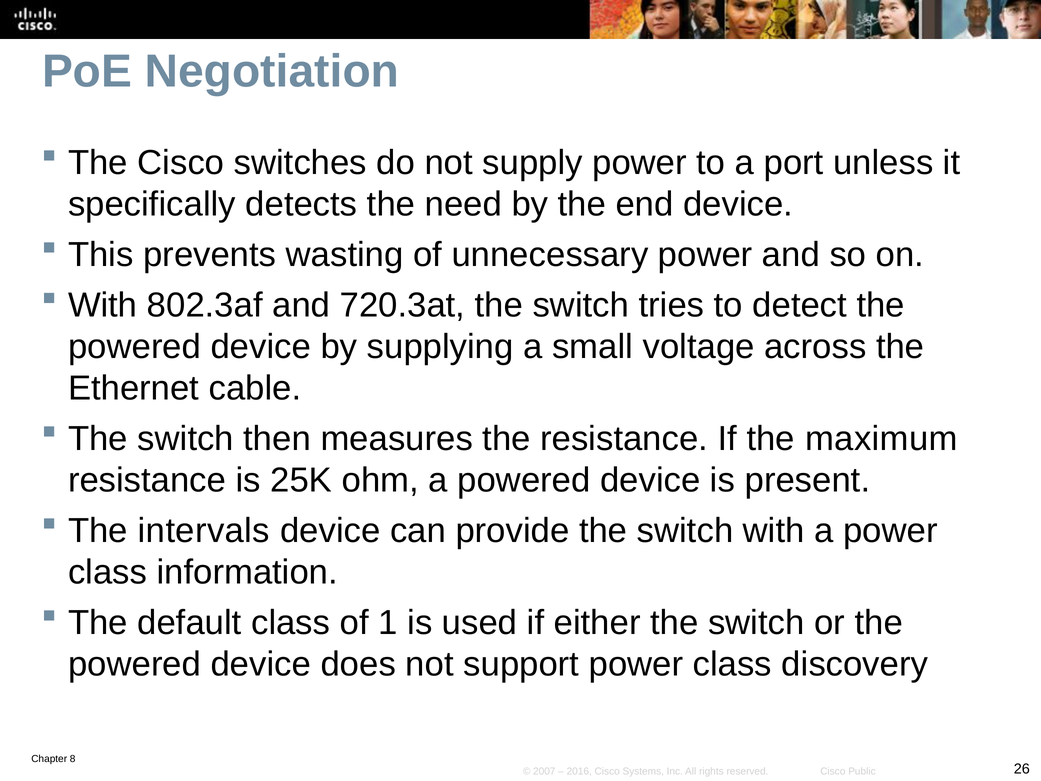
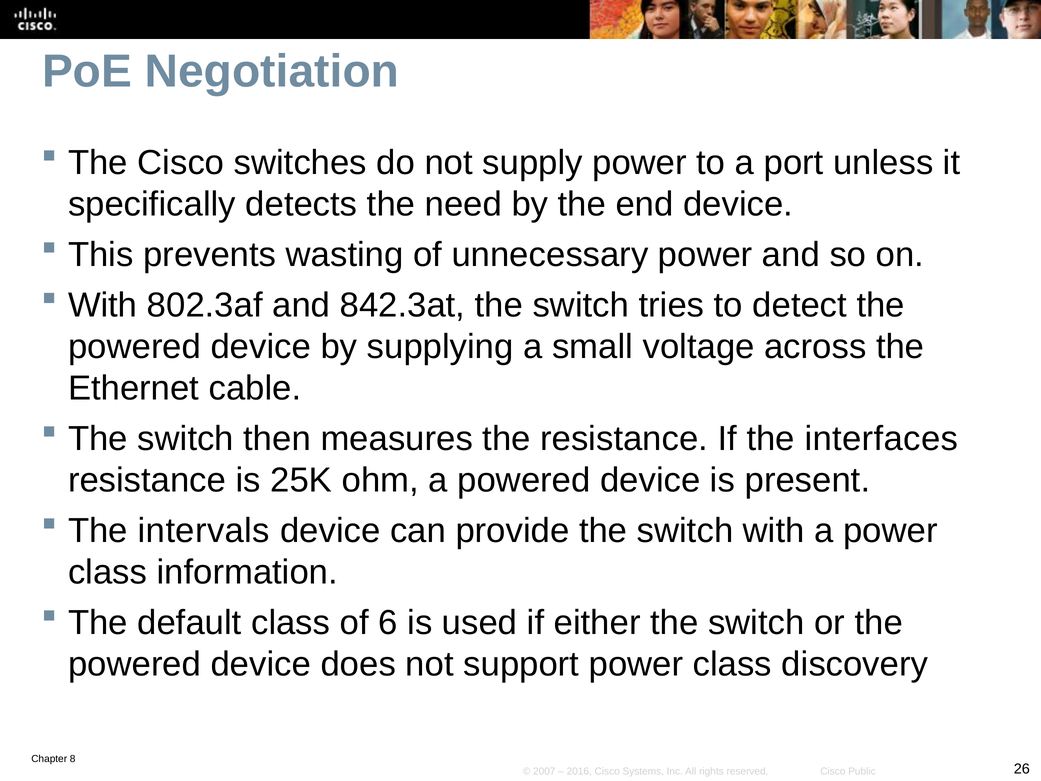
720.3at: 720.3at -> 842.3at (402, 305)
maximum: maximum -> interfaces (881, 439)
1: 1 -> 6 (388, 622)
